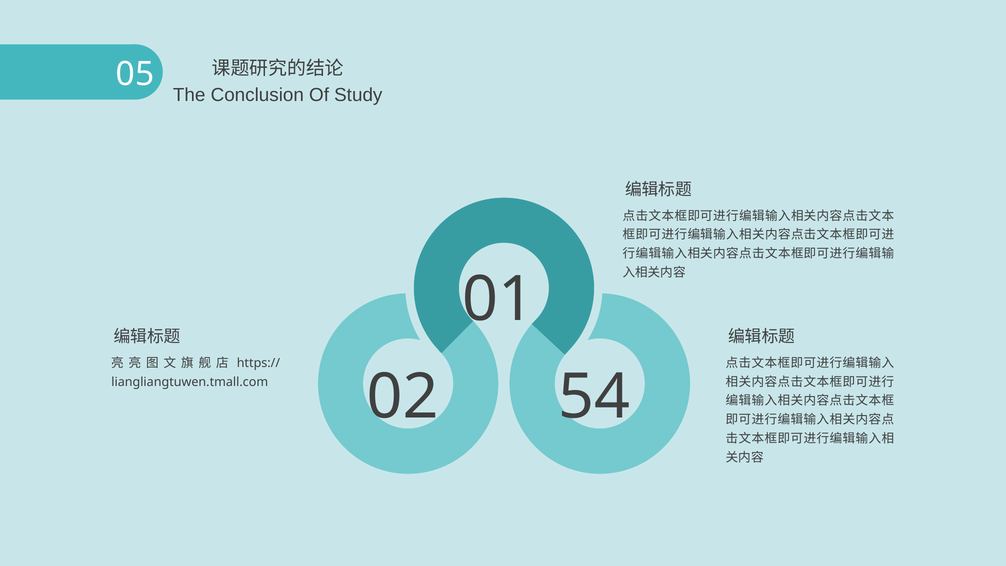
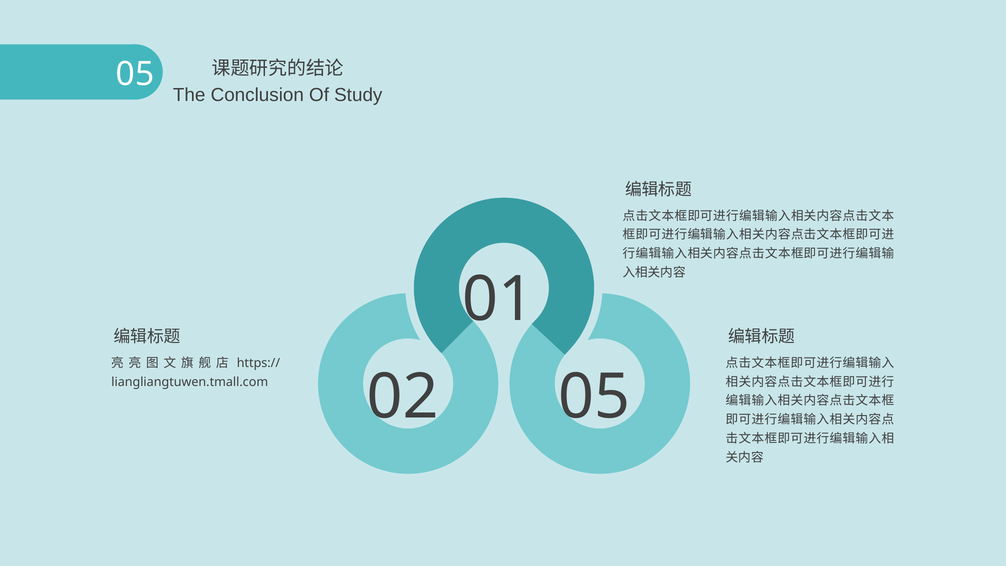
02 54: 54 -> 05 (594, 397)
